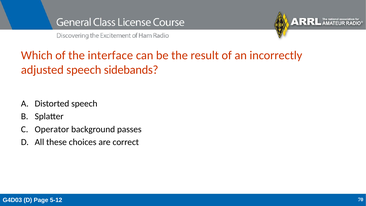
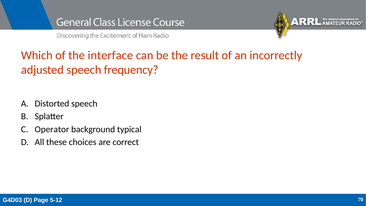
sidebands: sidebands -> frequency (131, 70)
passes: passes -> typical (129, 129)
